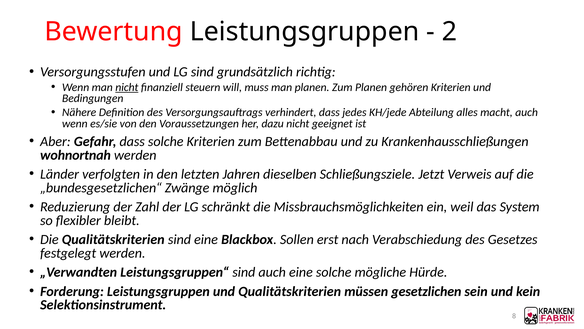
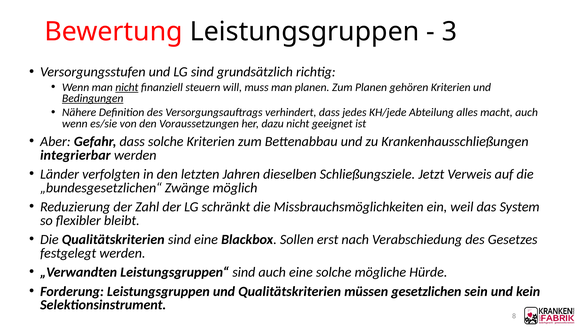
2: 2 -> 3 (449, 32)
Bedingungen underline: none -> present (93, 98)
wohnortnah: wohnortnah -> integrierbar (75, 155)
